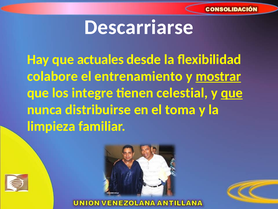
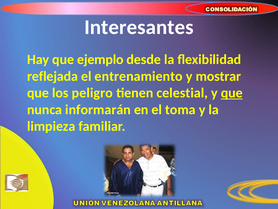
Descarriarse: Descarriarse -> Interesantes (139, 27)
actuales: actuales -> ejemplo (100, 59)
colabore: colabore -> reflejada (53, 76)
mostrar underline: present -> none (218, 76)
integre: integre -> peligro (92, 93)
distribuirse: distribuirse -> informarán (98, 109)
